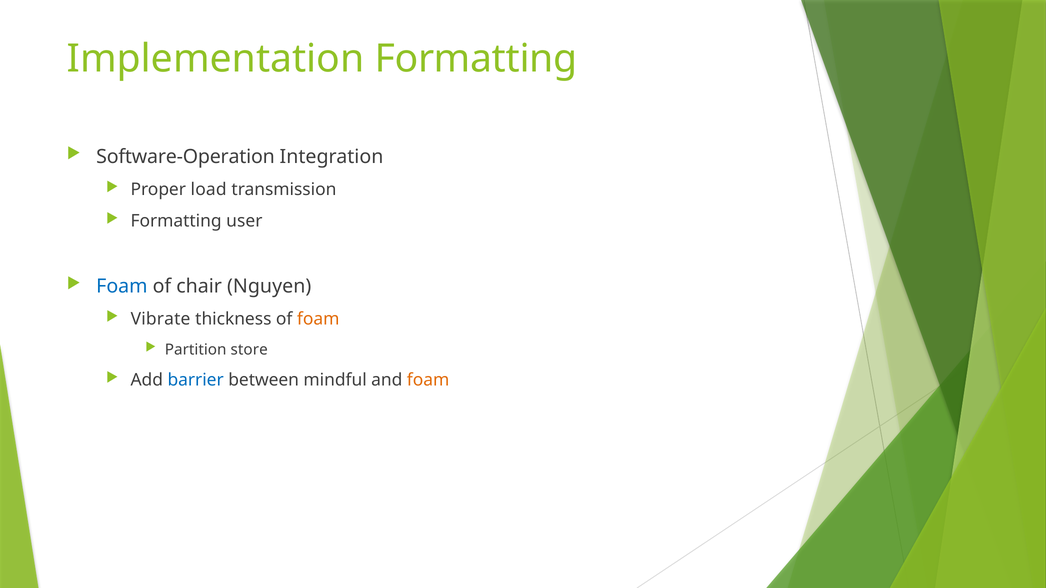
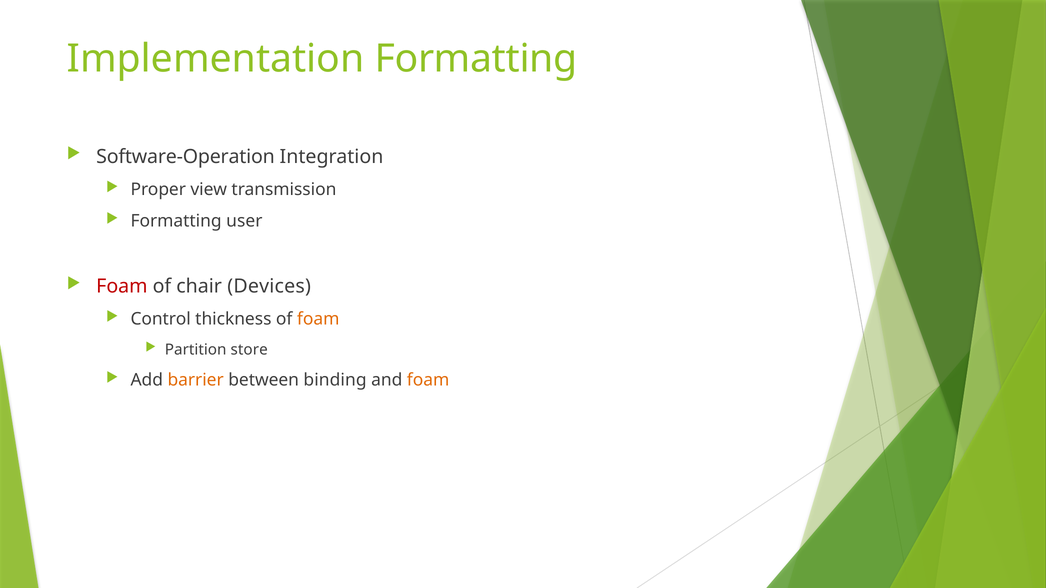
load: load -> view (209, 190)
Foam colour: blue -> red (122, 286)
Nguyen: Nguyen -> Devices (269, 286)
Vibrate: Vibrate -> Control (161, 319)
barrier colour: blue -> orange (196, 380)
mindful: mindful -> binding (335, 380)
